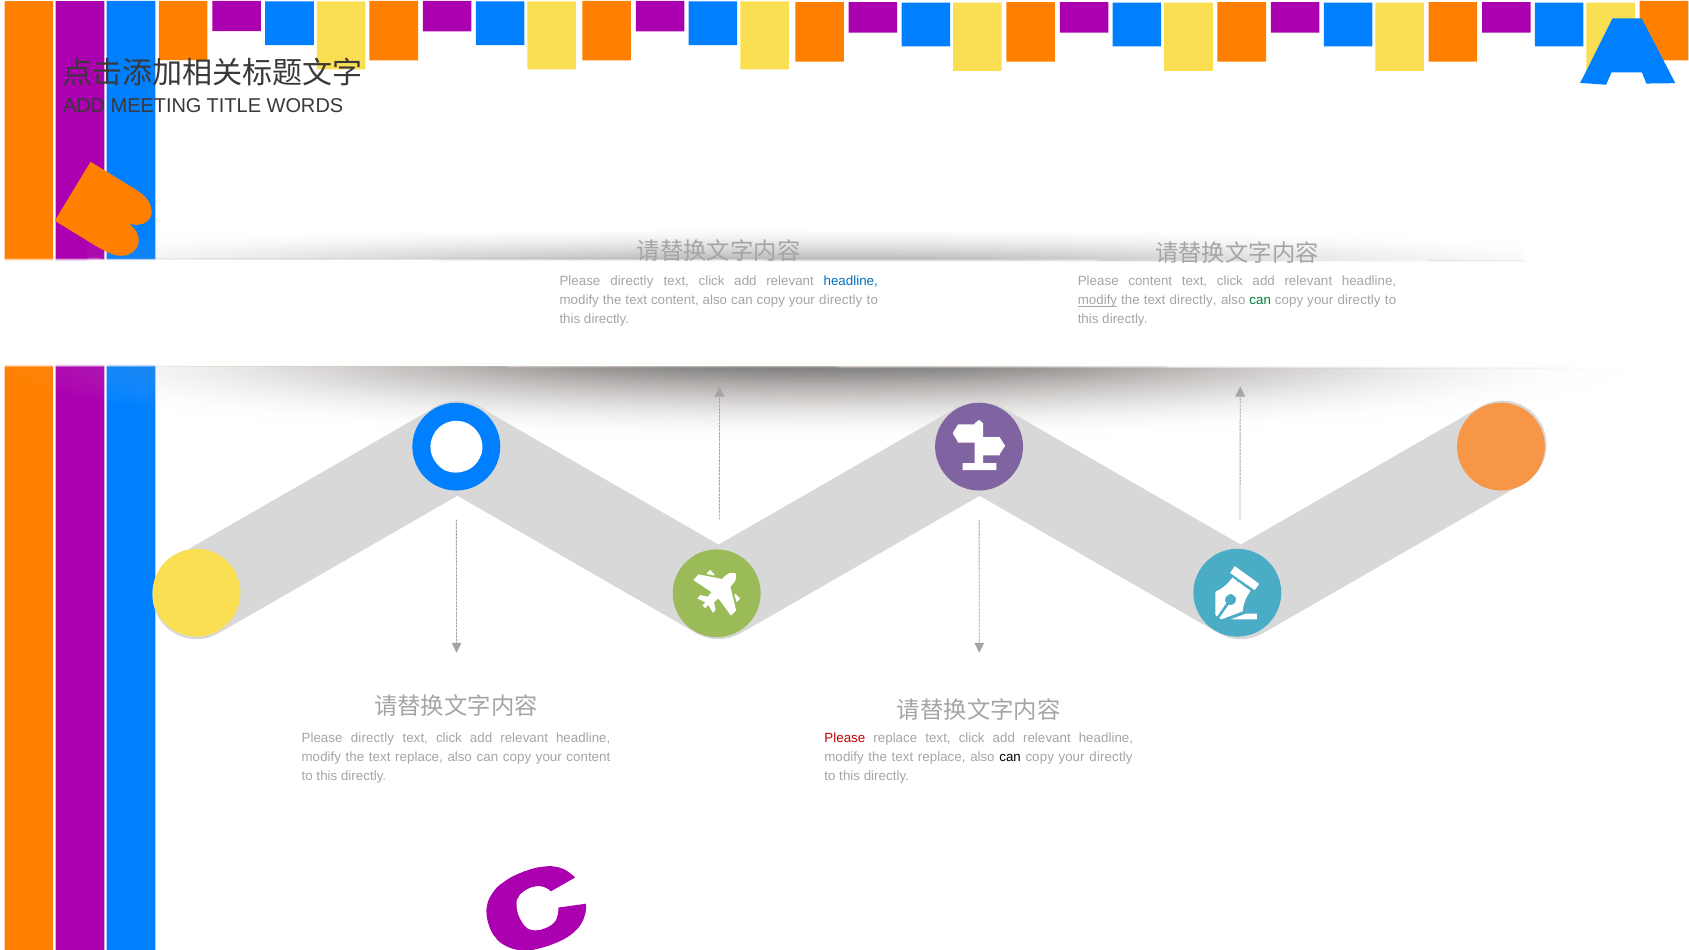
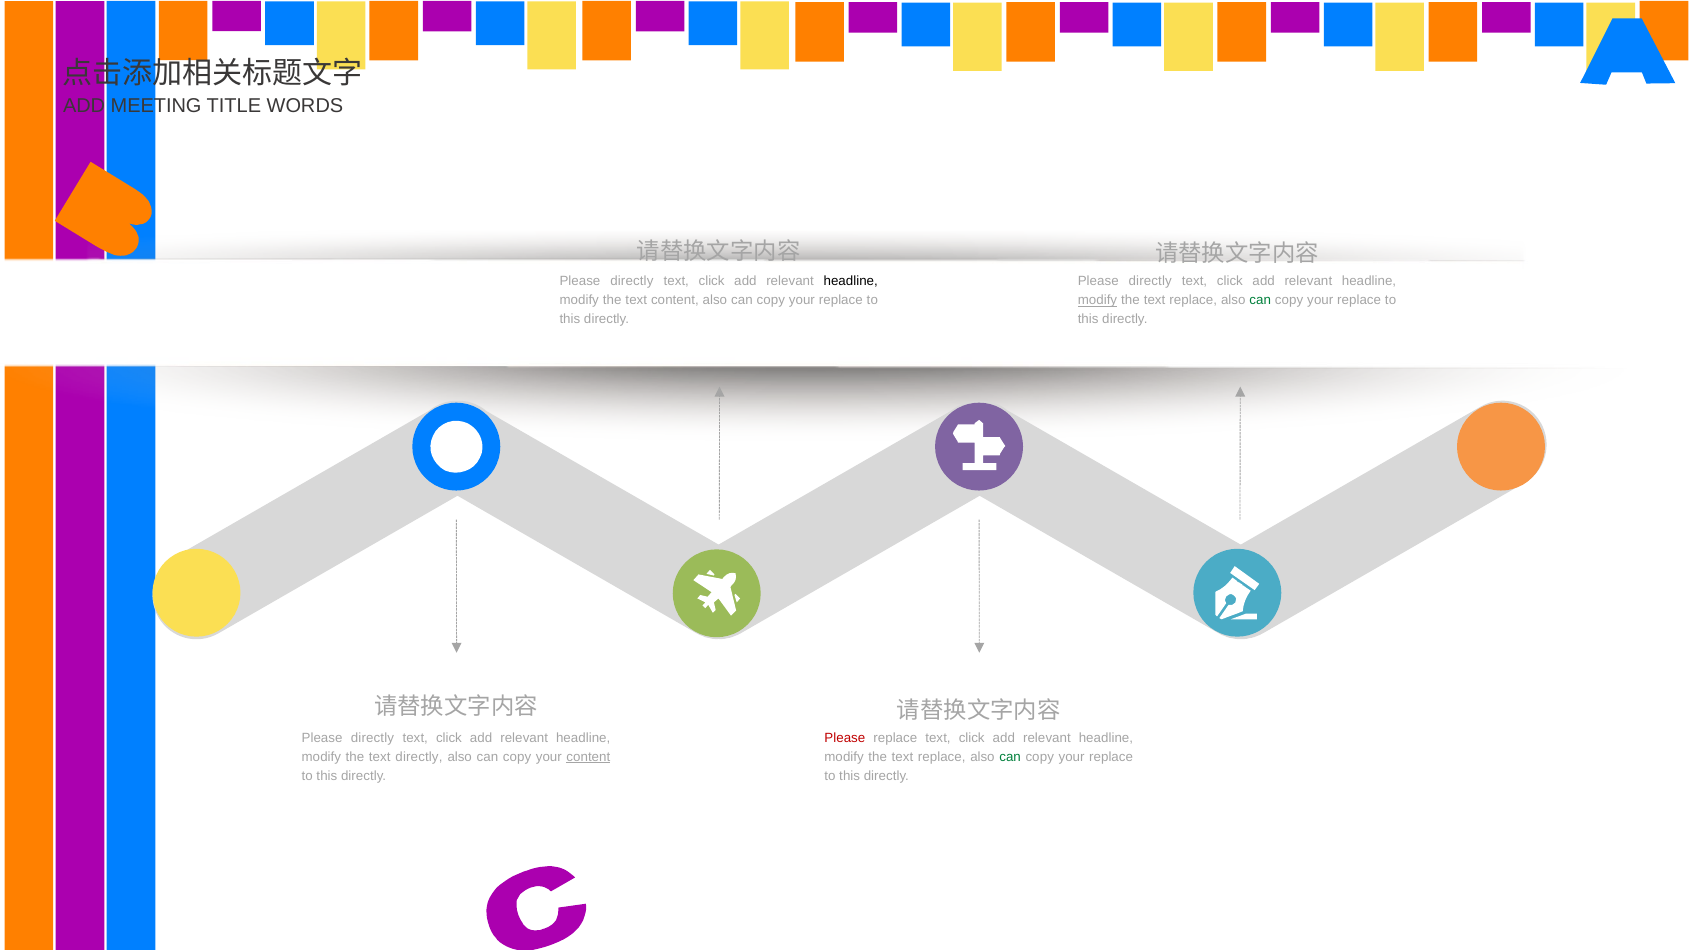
headline colour: blue -> black (851, 281)
content: content -> directly (1150, 281)
directly: directly -> replace (841, 300)
directly: directly -> replace (1193, 300)
directly: directly -> replace (1359, 300)
replace: replace -> directly (419, 757)
content underline: none -> present (588, 757)
can colour: black -> green (1010, 757)
directly: directly -> replace (1111, 757)
